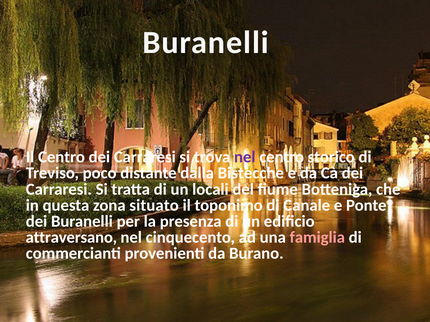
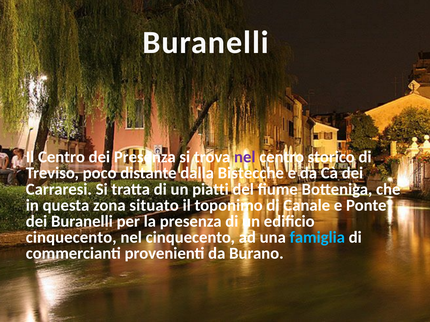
Carraresi: Carraresi -> Presenza (145, 157)
locali: locali -> piatti (210, 189)
attraversano: attraversano -> cinquecento (71, 238)
famiglia colour: pink -> light blue (317, 238)
